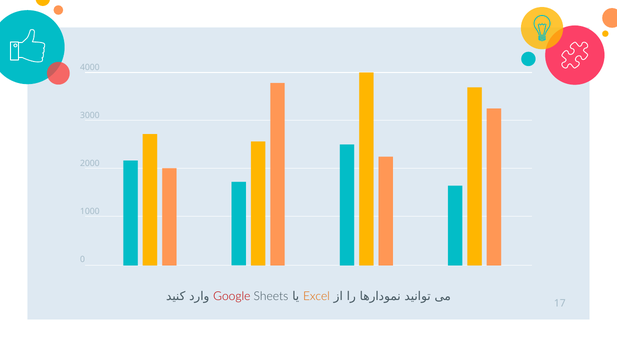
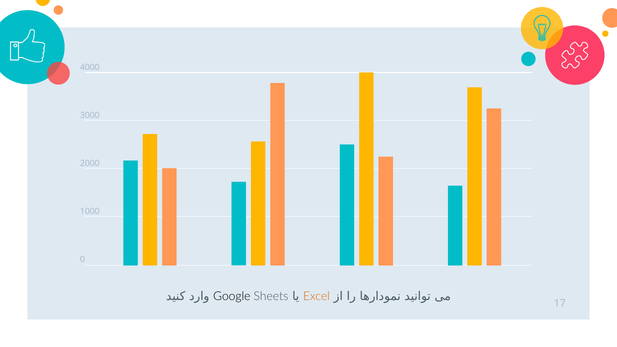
Google colour: red -> black (232, 296)
